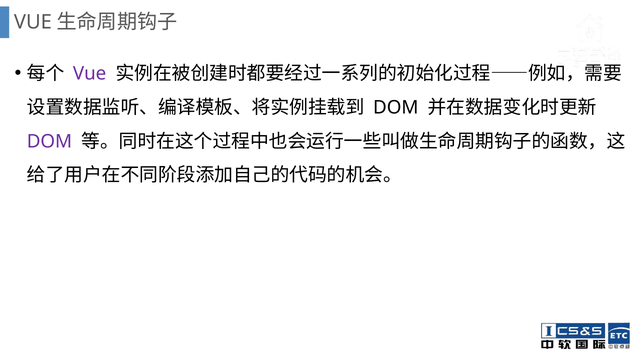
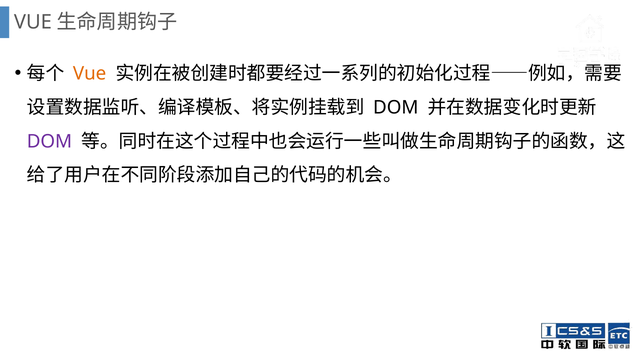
Vue colour: purple -> orange (90, 74)
